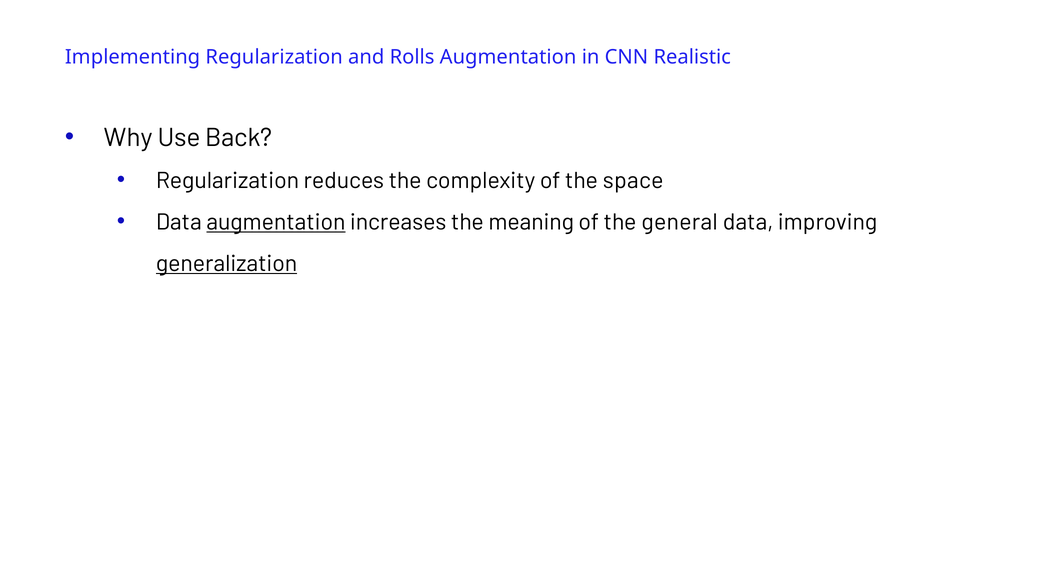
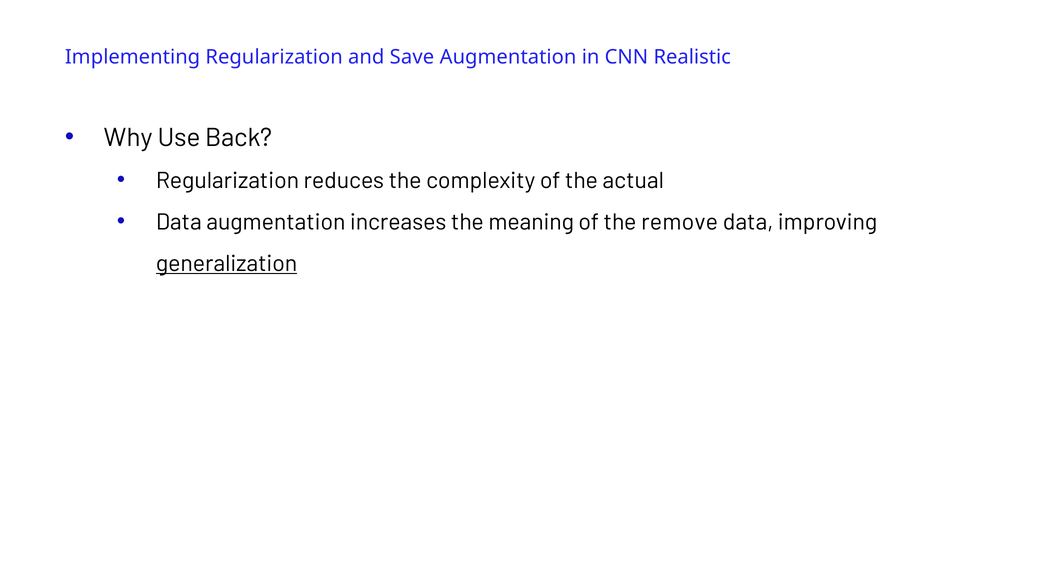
Rolls: Rolls -> Save (412, 57)
space: space -> actual (633, 181)
augmentation underline: present -> none (276, 222)
general: general -> remove (680, 222)
